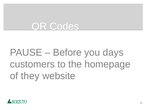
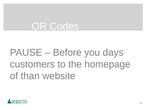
they: they -> than (30, 76)
